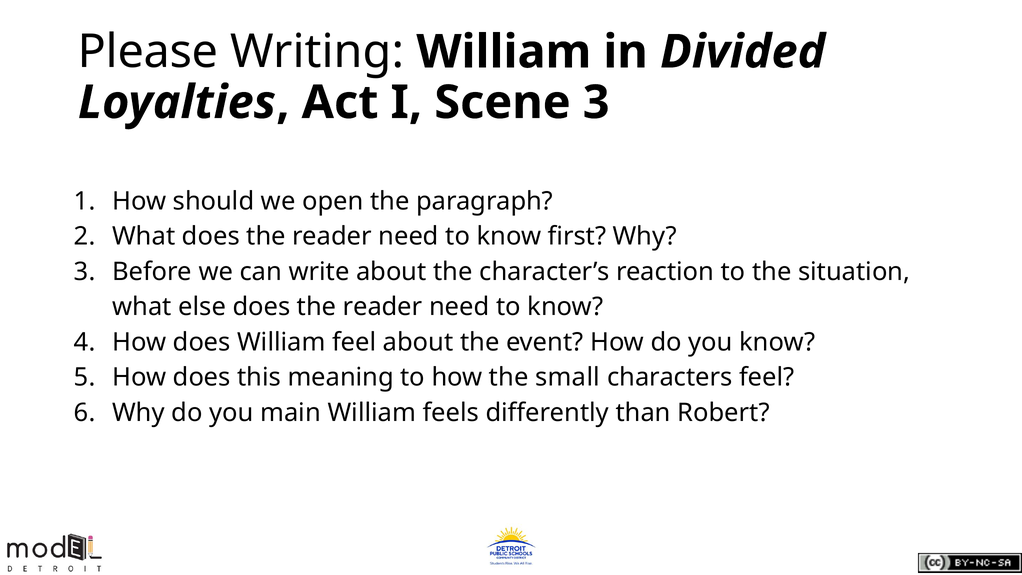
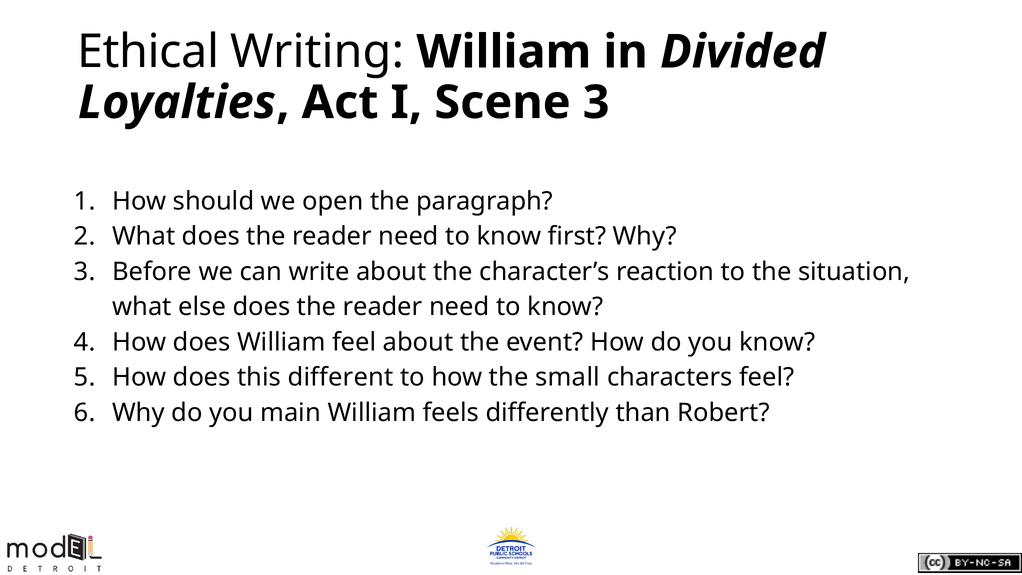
Please: Please -> Ethical (148, 52)
meaning: meaning -> different (341, 377)
